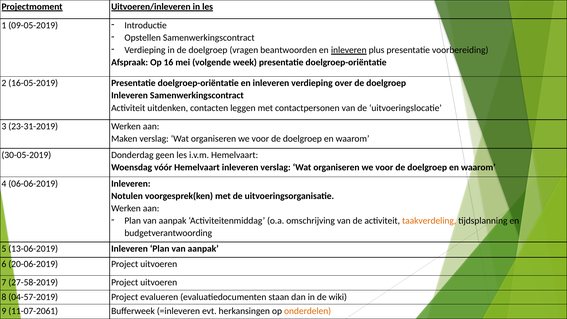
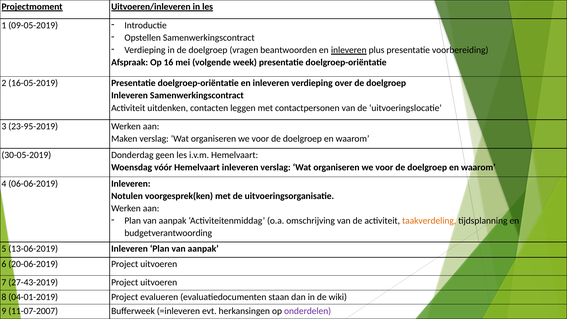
23-31-2019: 23-31-2019 -> 23-95-2019 (33, 126)
27-58-2019: 27-58-2019 -> 27-43-2019 (33, 282)
04-57-2019: 04-57-2019 -> 04-01-2019 (33, 297)
11-07-2061: 11-07-2061 -> 11-07-2007 (33, 311)
onderdelen colour: orange -> purple (308, 311)
